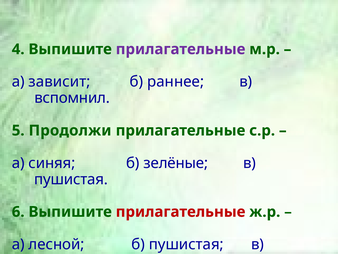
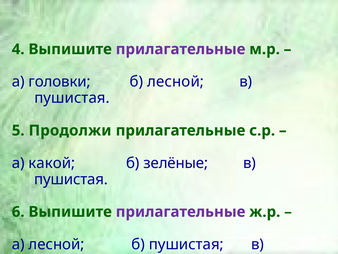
зависит: зависит -> головки (60, 82)
б раннее: раннее -> лесной (176, 82)
вспомнил: вспомнил -> пушистая (72, 98)
синяя: синяя -> какой (52, 163)
прилагательные colour: red -> purple (181, 211)
